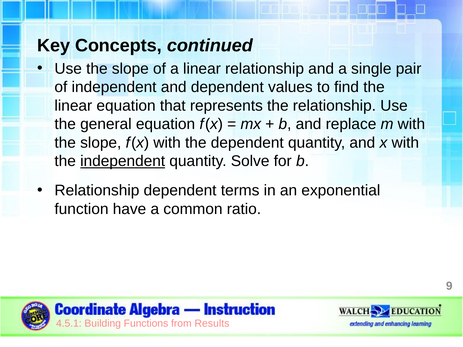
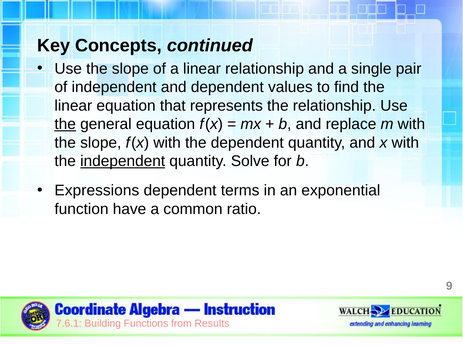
the underline: none -> present (65, 124)
Relationship: Relationship -> Expressions (97, 191)
4.5.1: 4.5.1 -> 7.6.1 (69, 324)
